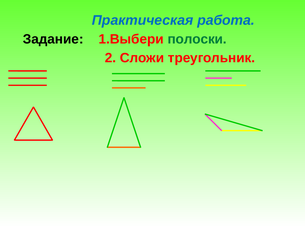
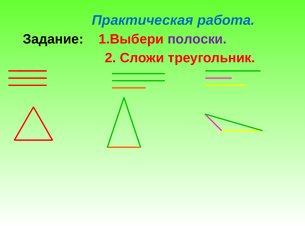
полоски colour: green -> purple (197, 39)
